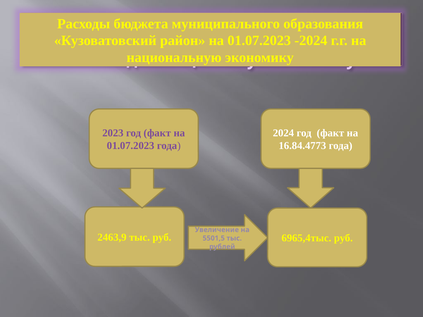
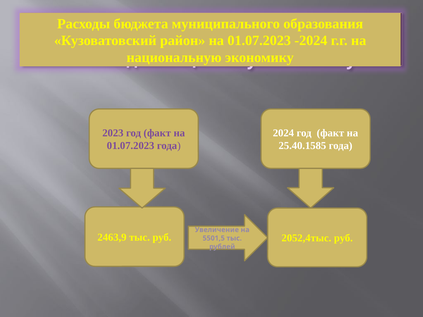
16.84.4773: 16.84.4773 -> 25.40.1585 (302, 146)
6965,4тыс: 6965,4тыс -> 2052,4тыс (306, 238)
